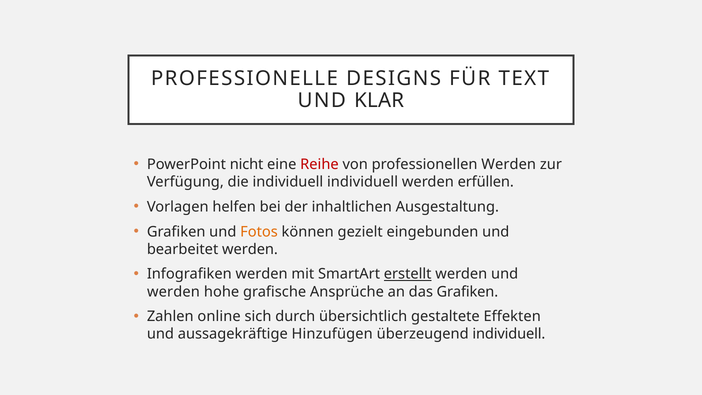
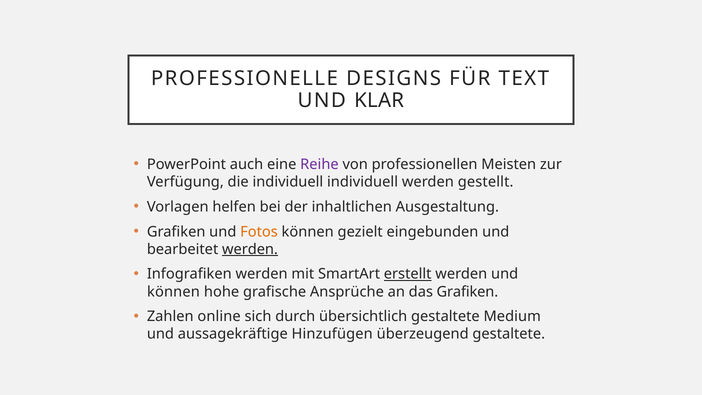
nicht: nicht -> auch (246, 164)
Reihe colour: red -> purple (319, 164)
professionellen Werden: Werden -> Meisten (509, 164)
erfüllen: erfüllen -> gestellt (486, 182)
werden underline: none -> present (250, 249)
werden: werden -> können (173, 292)
Effekten: Effekten -> Medium (512, 316)
überzeugend individuell: individuell -> gestaltete (509, 334)
